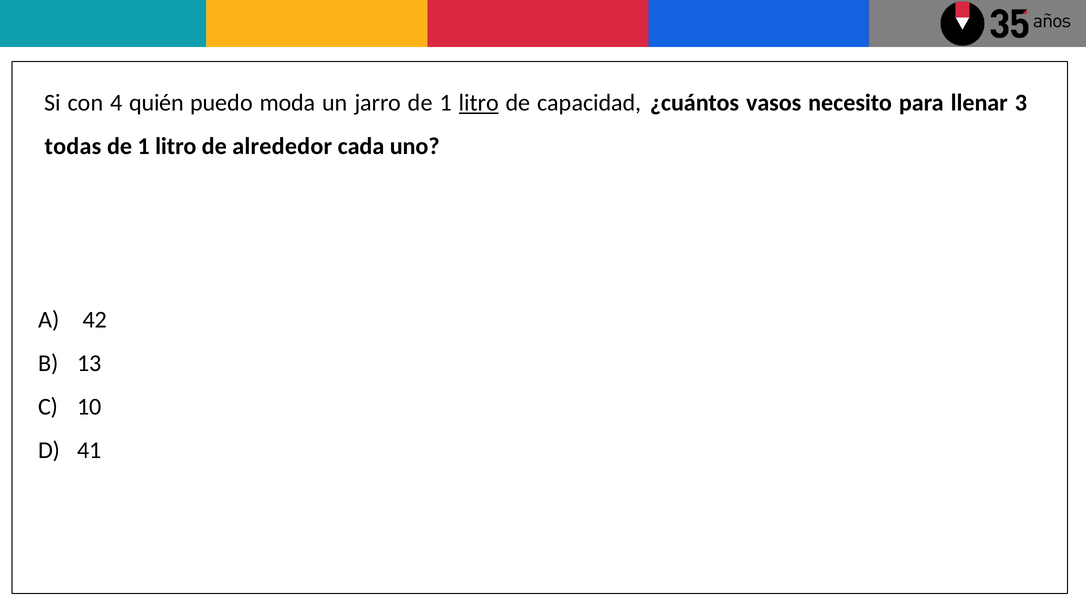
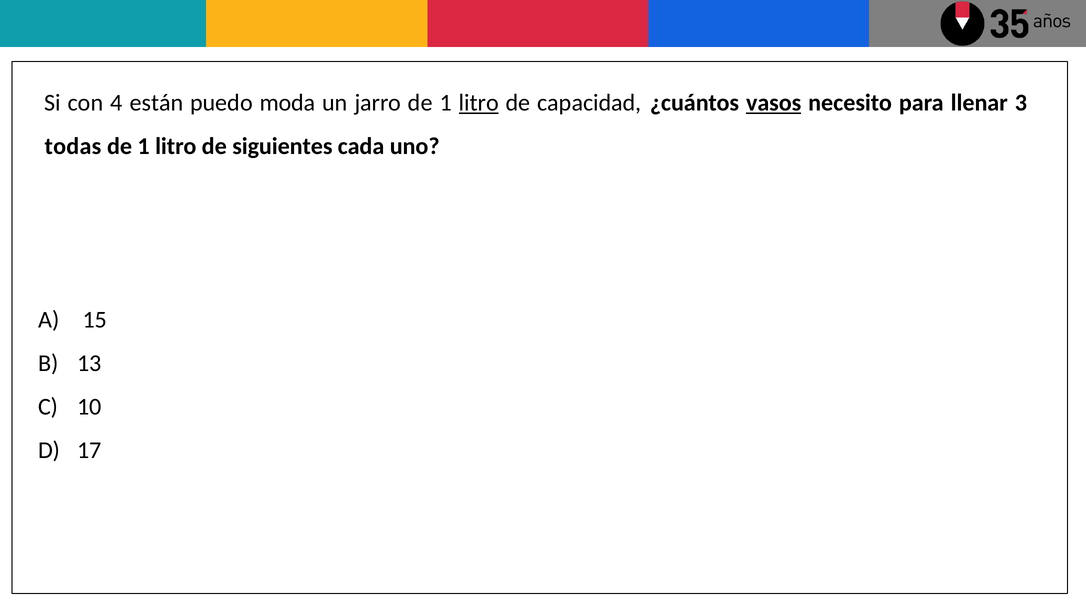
quién: quién -> están (156, 103)
vasos underline: none -> present (774, 103)
alrededor: alrededor -> siguientes (282, 146)
42: 42 -> 15 (95, 320)
41: 41 -> 17 (89, 450)
